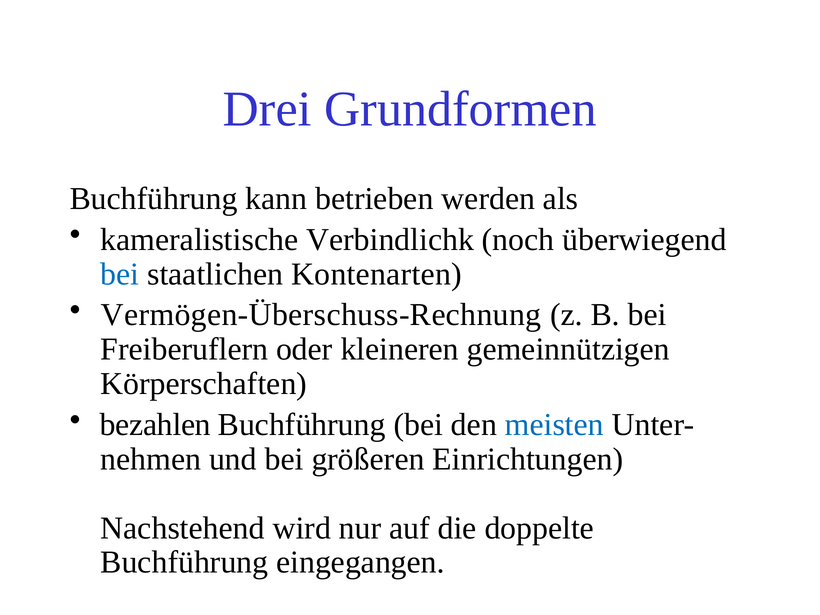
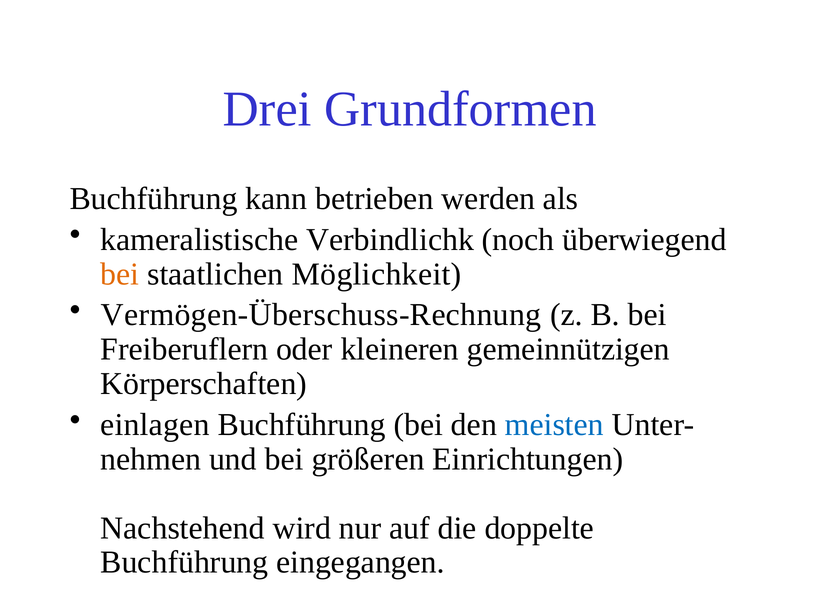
bei colour: blue -> orange (120, 274)
Kontenarten: Kontenarten -> Möglichkeit (377, 274)
bezahlen: bezahlen -> einlagen (155, 425)
